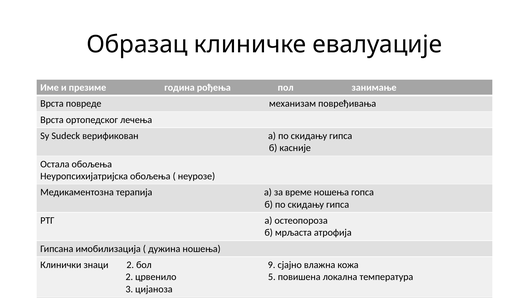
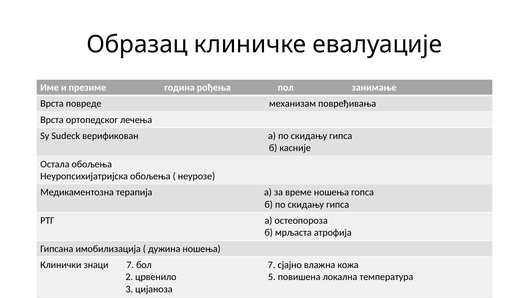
знаци 2: 2 -> 7 (130, 264)
бол 9: 9 -> 7 (272, 264)
